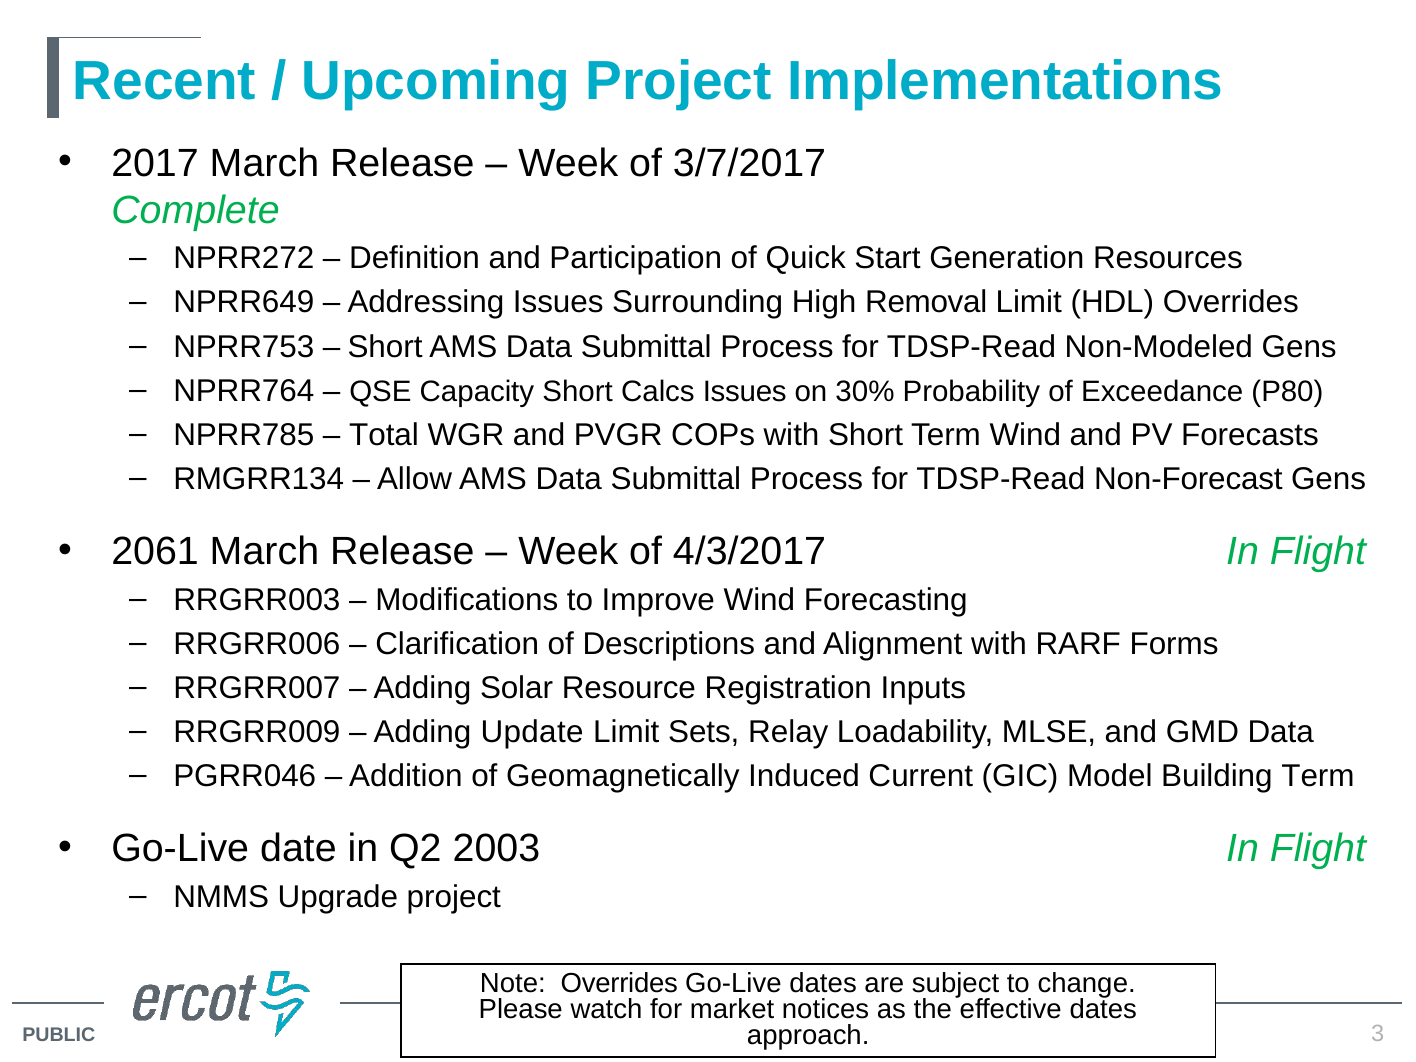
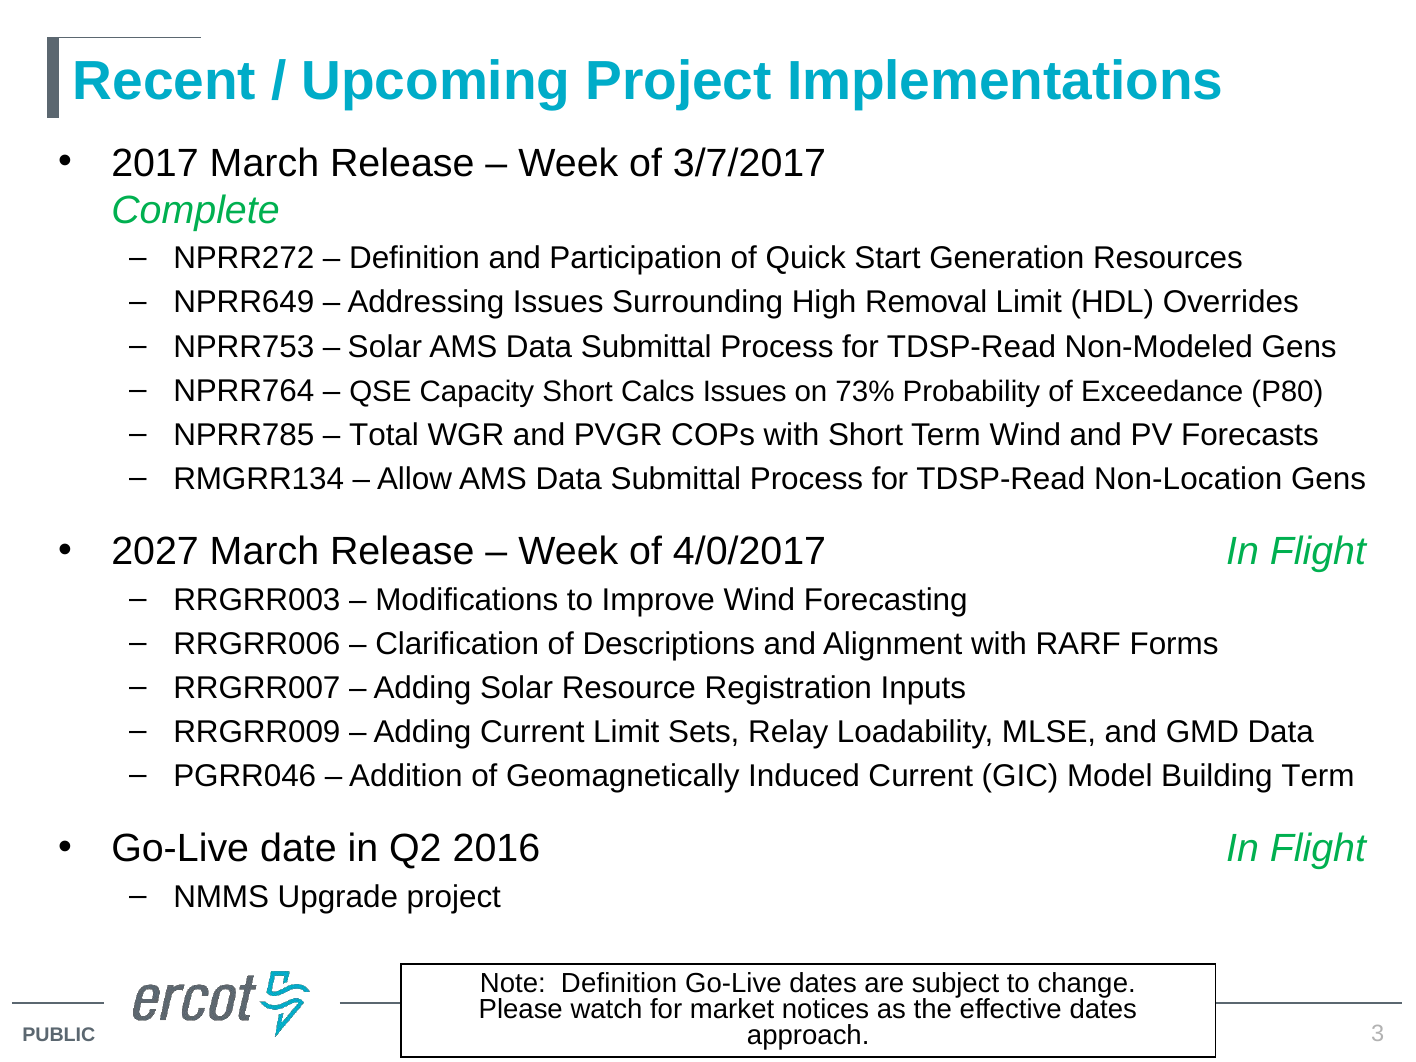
Short: Short -> Solar (385, 347)
30%: 30% -> 73% (865, 391)
Non-Forecast: Non-Forecast -> Non-Location (1188, 479)
2061: 2061 -> 2027 (155, 552)
4/3/2017: 4/3/2017 -> 4/0/2017 (750, 552)
Adding Update: Update -> Current (532, 732)
2003: 2003 -> 2016 (496, 849)
Note Overrides: Overrides -> Definition (619, 983)
